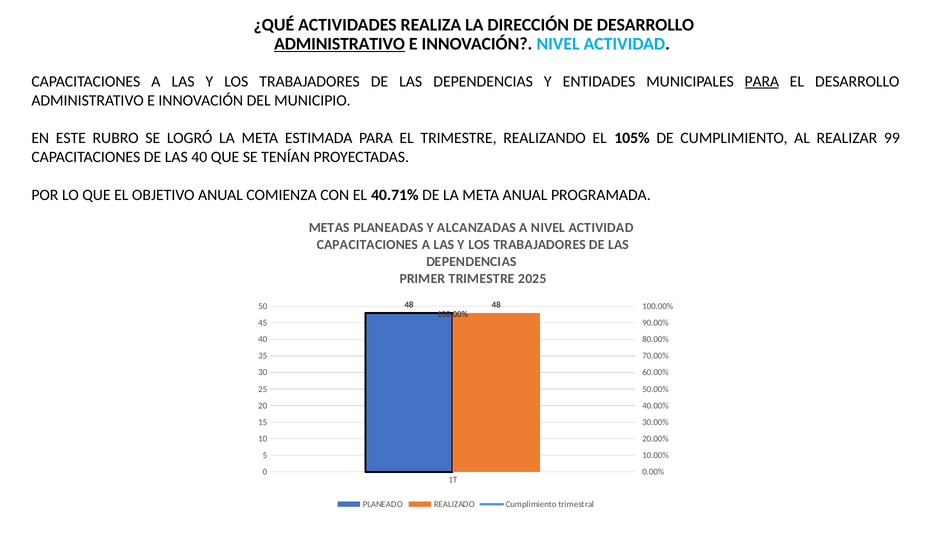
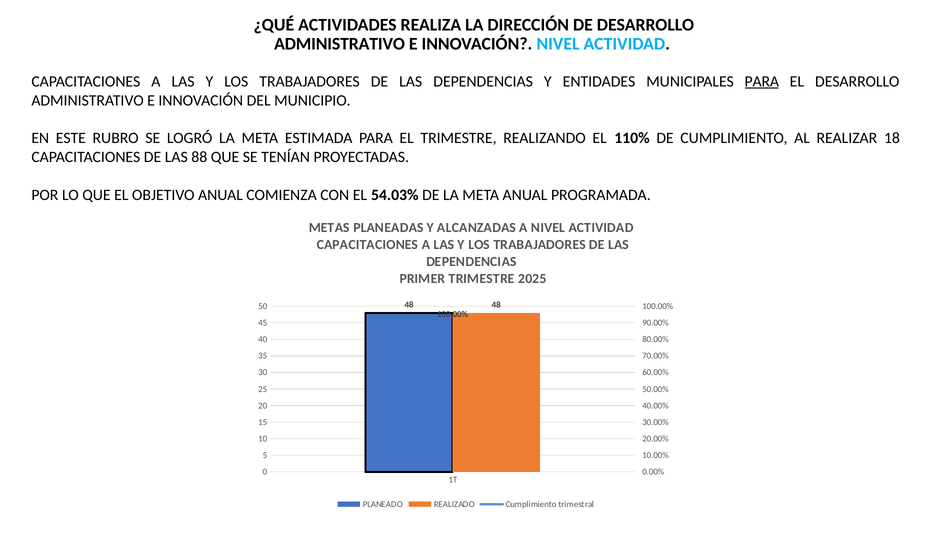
ADMINISTRATIVO underline: present -> none (340, 44)
105%: 105% -> 110% (632, 138)
99: 99 -> 18 (892, 138)
LAS 40: 40 -> 88 (199, 157)
40.71%: 40.71% -> 54.03% (395, 195)
